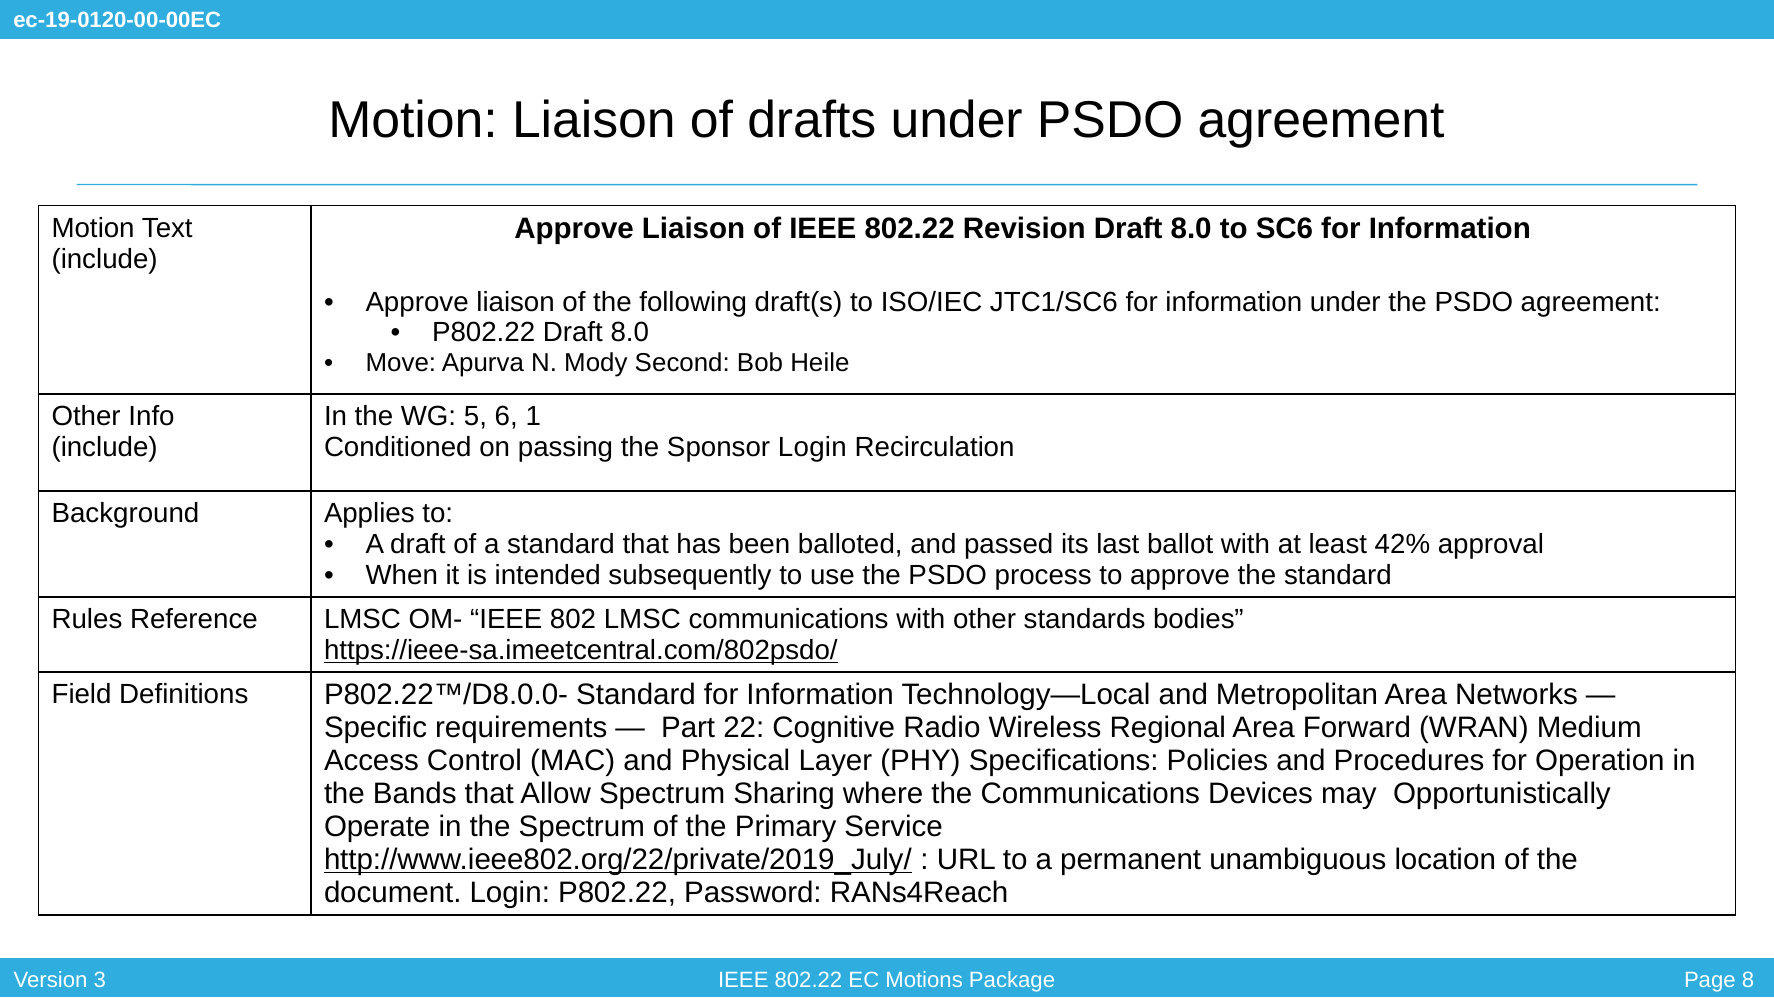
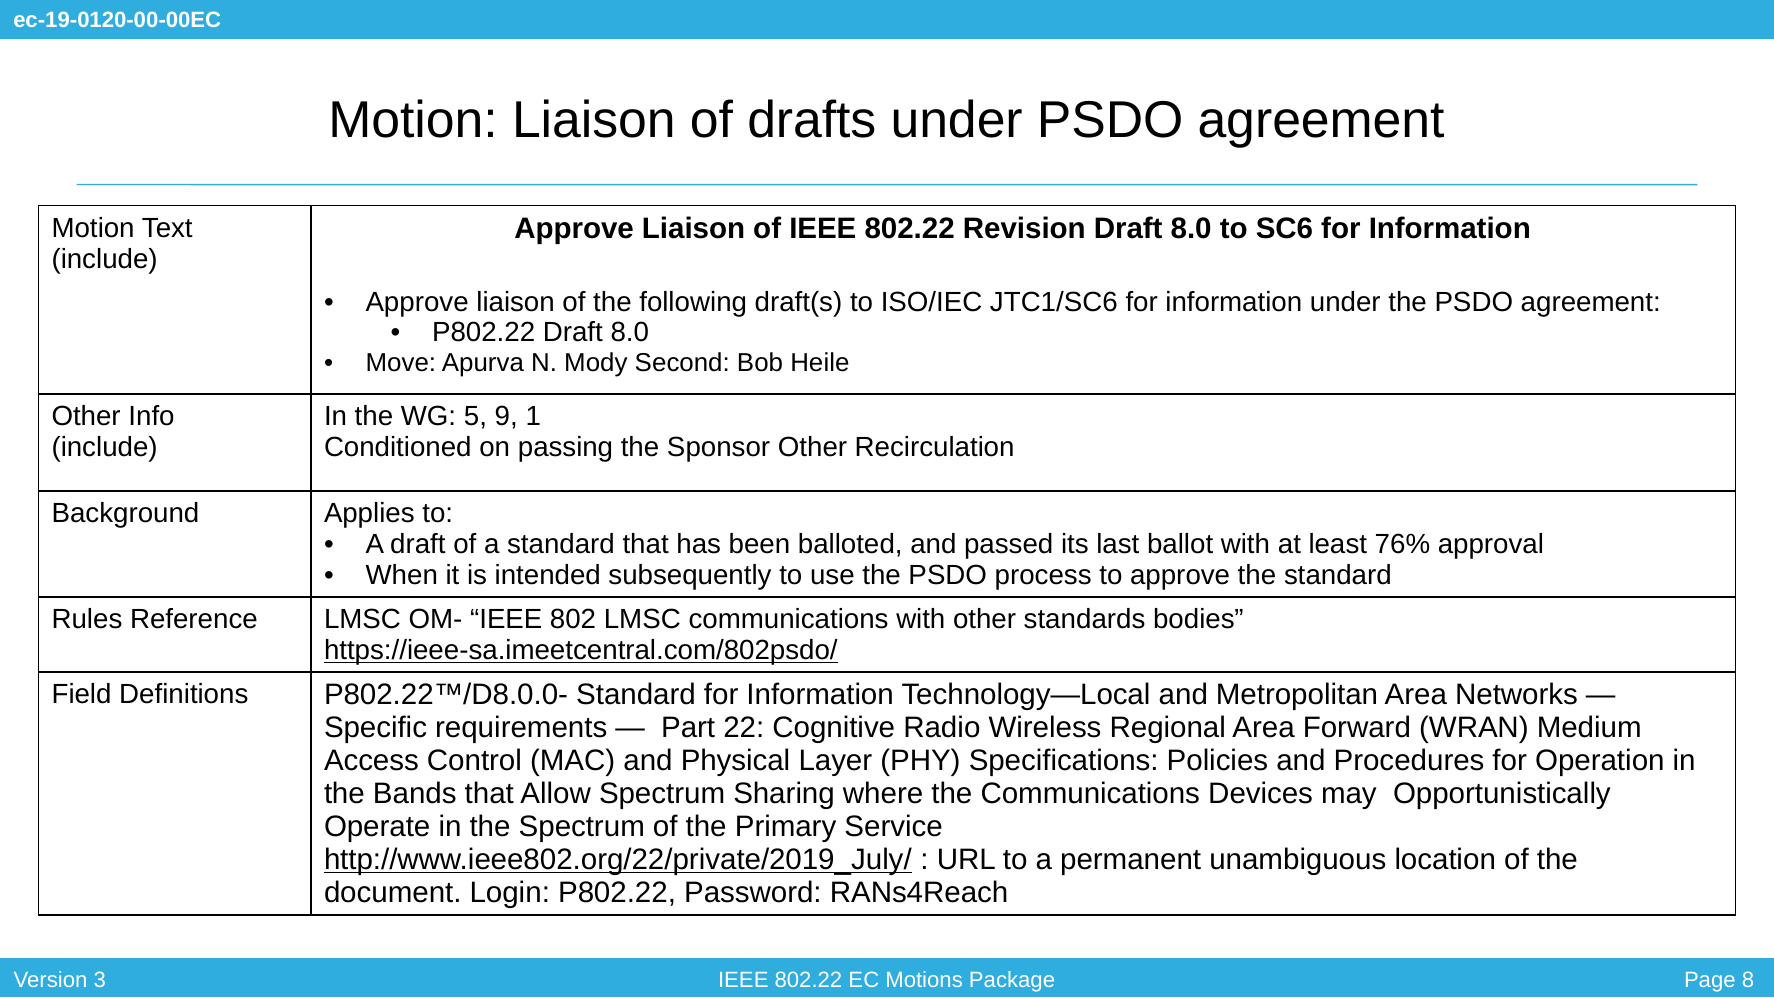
6: 6 -> 9 (506, 417)
Sponsor Login: Login -> Other (813, 447)
42%: 42% -> 76% (1402, 544)
